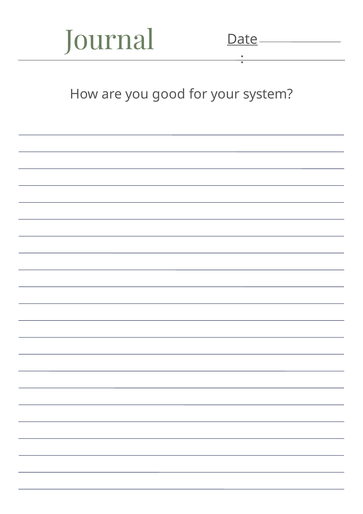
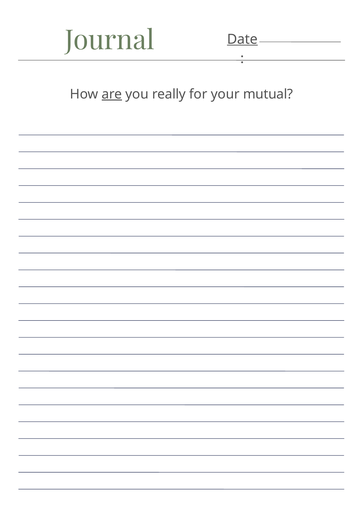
are underline: none -> present (112, 94)
good: good -> really (169, 94)
system: system -> mutual (268, 94)
